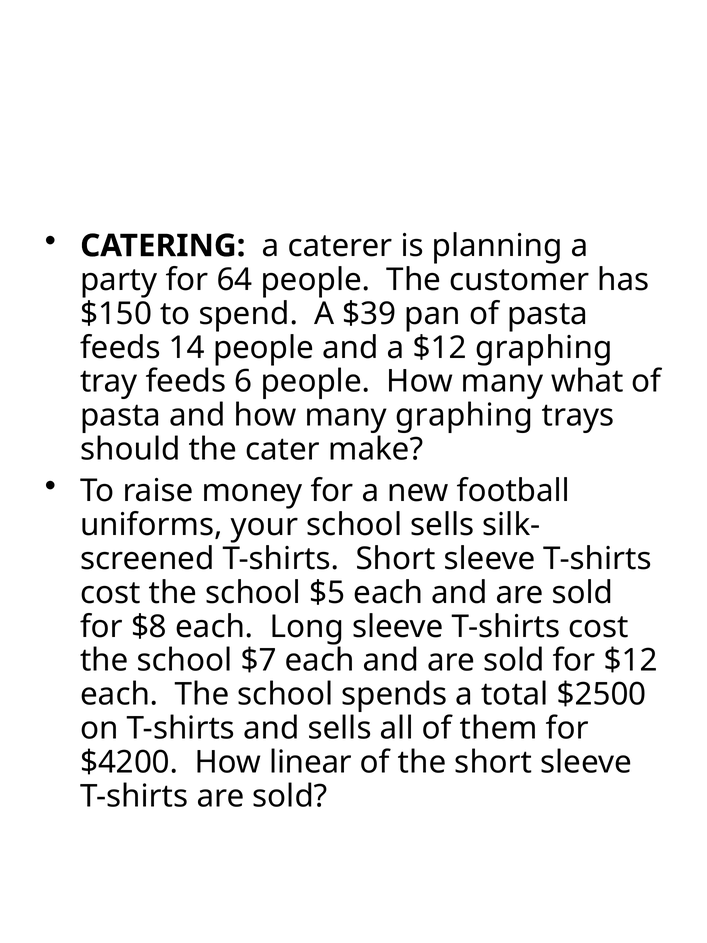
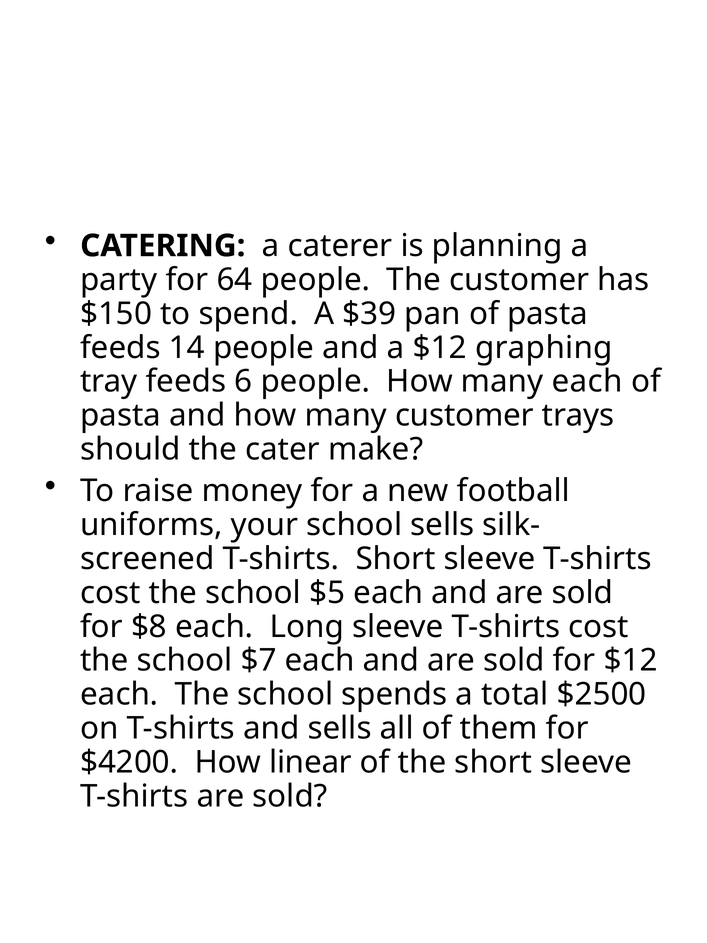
many what: what -> each (587, 381)
many graphing: graphing -> customer (464, 415)
